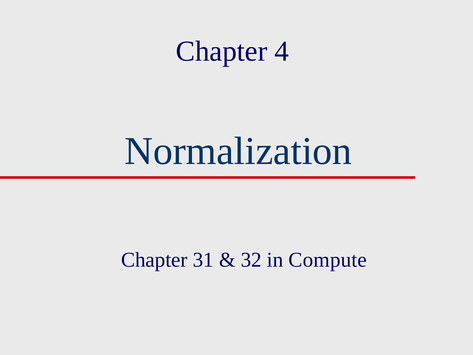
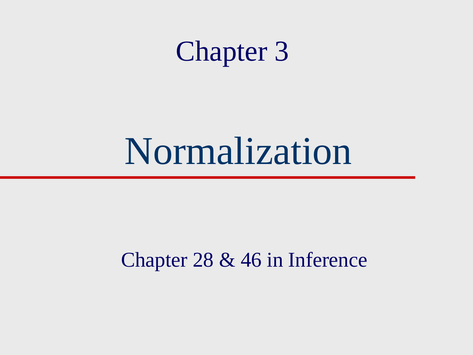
4: 4 -> 3 (282, 51)
31: 31 -> 28 (203, 260)
32: 32 -> 46 (251, 260)
Compute: Compute -> Inference (328, 260)
